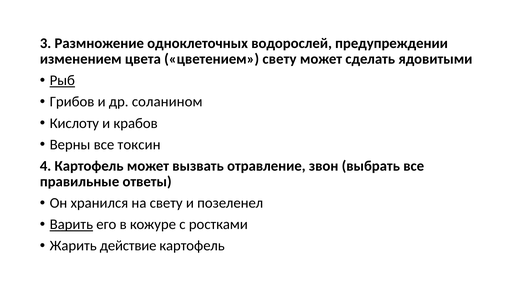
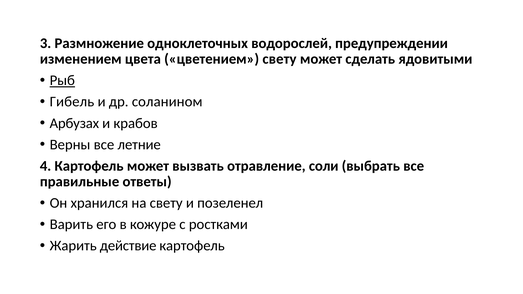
Грибов: Грибов -> Гибель (72, 102)
Кислоту: Кислоту -> Арбузах (74, 123)
токсин: токсин -> летние (139, 145)
звон: звон -> соли (324, 166)
Варить underline: present -> none (71, 225)
